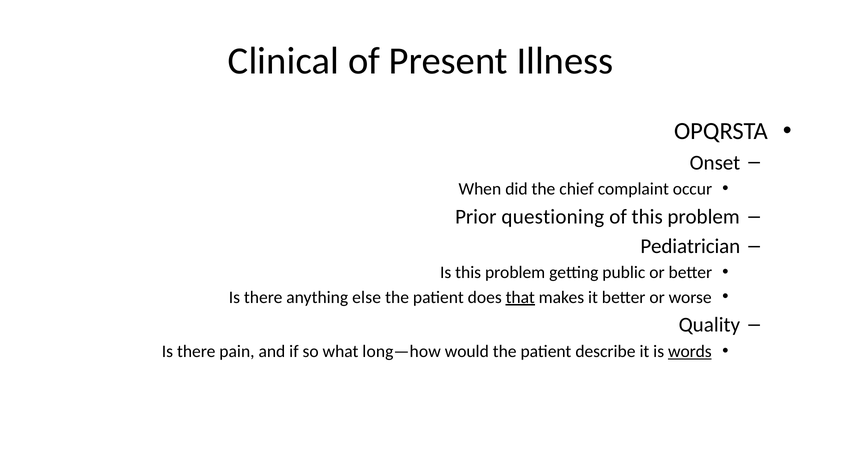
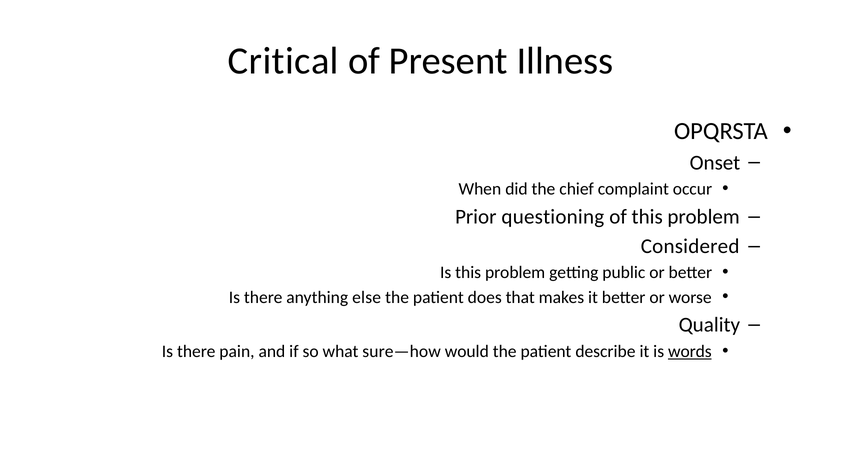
Clinical: Clinical -> Critical (283, 61)
Pediatrician: Pediatrician -> Considered (690, 246)
that underline: present -> none (520, 297)
long—how: long—how -> sure—how (402, 351)
